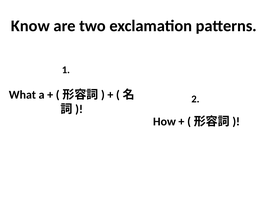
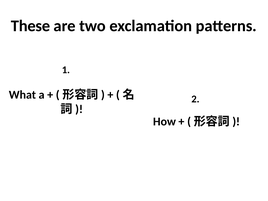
Know: Know -> These (31, 26)
